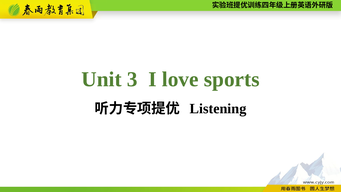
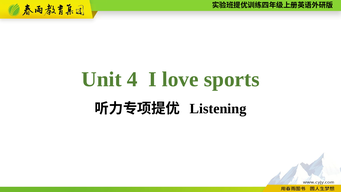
3: 3 -> 4 (132, 79)
